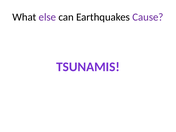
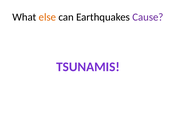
else colour: purple -> orange (47, 17)
